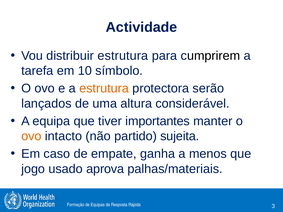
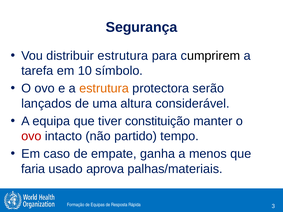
Actividade: Actividade -> Segurança (142, 27)
importantes: importantes -> constituição (158, 121)
ovo colour: orange -> red (31, 136)
sujeita: sujeita -> tempo (180, 136)
jogo: jogo -> faria (33, 169)
